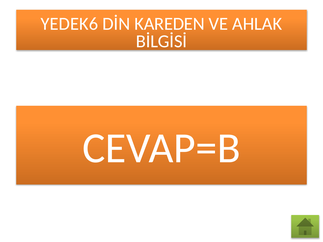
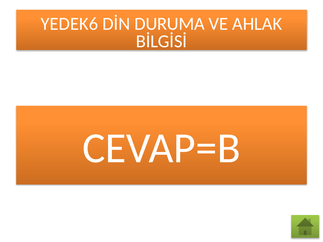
KAREDEN: KAREDEN -> DURUMA (170, 24)
